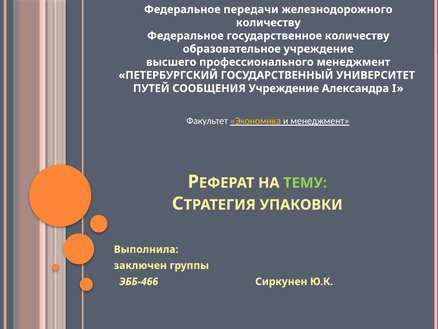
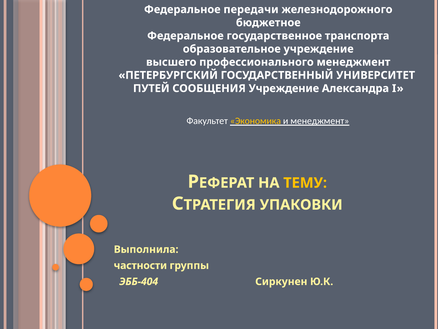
количеству: количеству -> бюджетное (268, 23)
государственное количеству: количеству -> транспорта (357, 36)
ТЕМУ colour: light green -> yellow (305, 183)
заключен: заключен -> частности (140, 265)
ЭББ-466: ЭББ-466 -> ЭББ-404 (139, 281)
